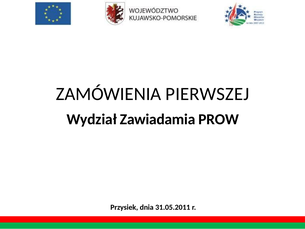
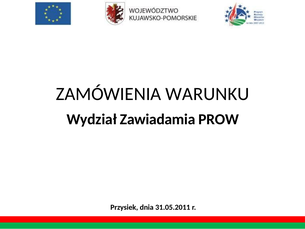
PIERWSZEJ: PIERWSZEJ -> WARUNKU (207, 94)
